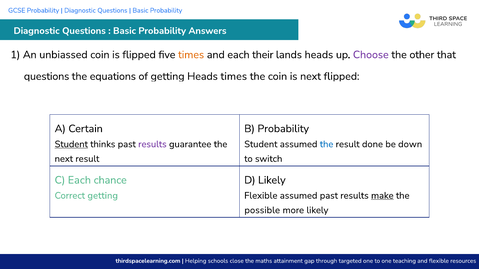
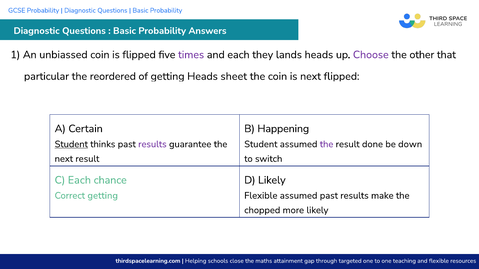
times colour: orange -> purple (191, 55)
their: their -> they (263, 55)
questions: questions -> particular (47, 76)
equations: equations -> reordered (113, 76)
Heads times: times -> sheet (234, 76)
B Probability: Probability -> Happening (283, 129)
the colour: blue -> purple (327, 144)
make underline: present -> none (382, 196)
possible: possible -> chopped (262, 210)
